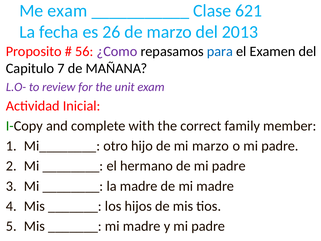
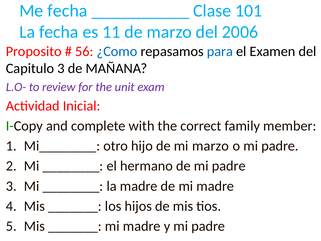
Me exam: exam -> fecha (67, 11)
621: 621 -> 101 (249, 11)
26: 26 -> 11 (111, 32)
2013: 2013 -> 2006 (240, 32)
¿Como colour: purple -> blue (117, 51)
Capitulo 7: 7 -> 3 (61, 68)
